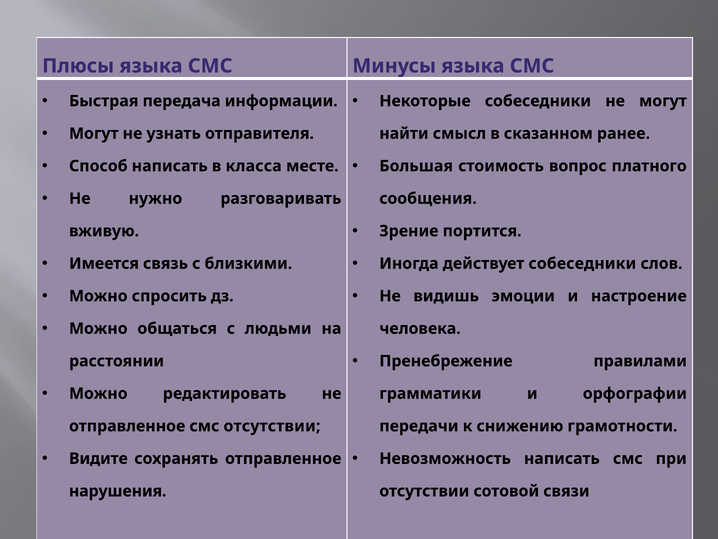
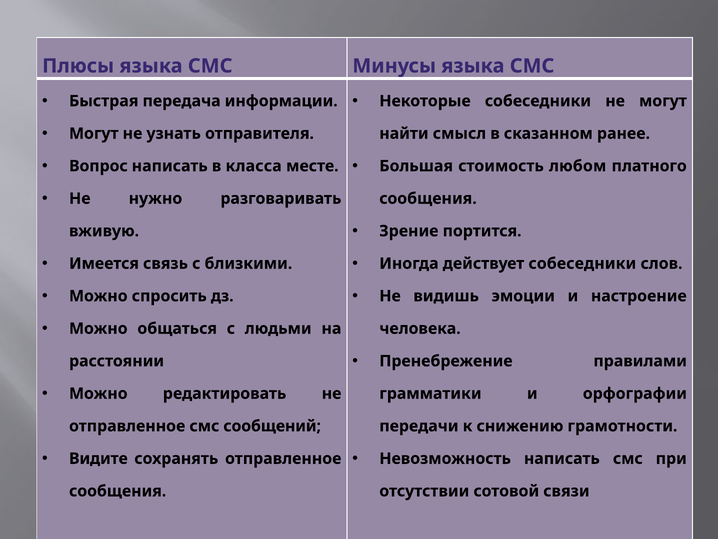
Способ: Способ -> Вопрос (98, 166)
вопрос: вопрос -> любом (578, 166)
смс отсутствии: отсутствии -> сообщений (272, 426)
нарушения: нарушения -> сообщения (118, 491)
